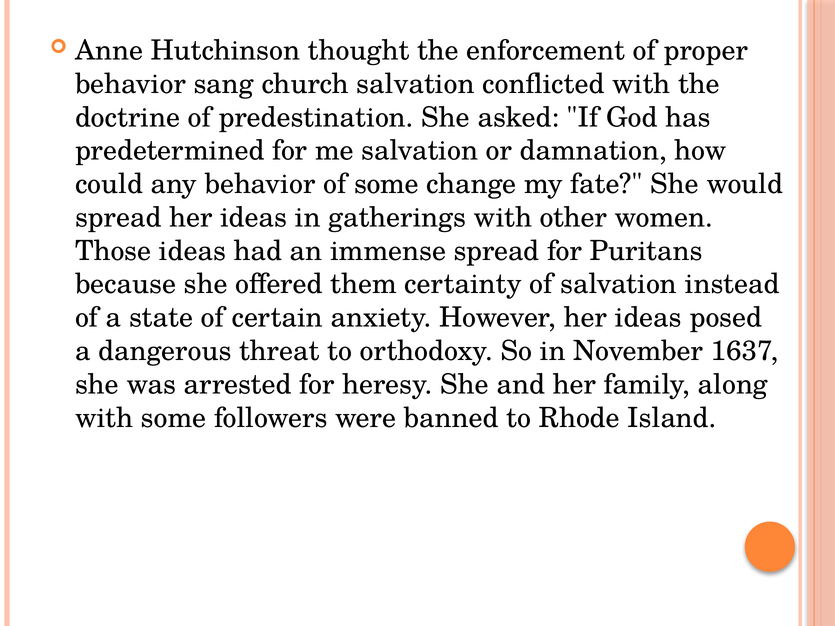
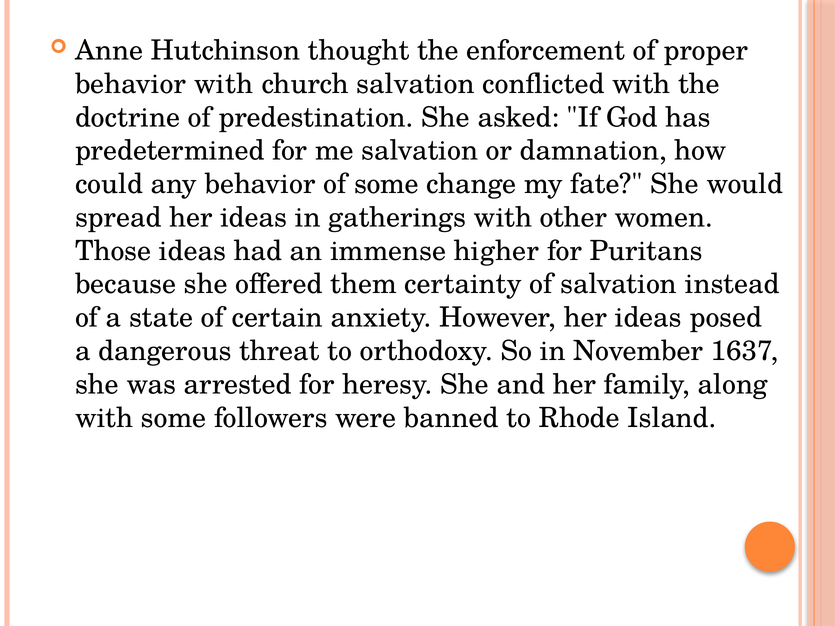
behavior sang: sang -> with (224, 84)
immense spread: spread -> higher (496, 251)
